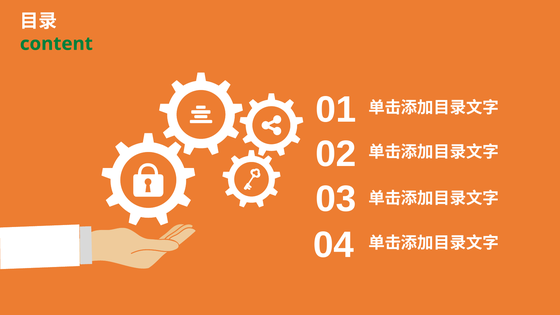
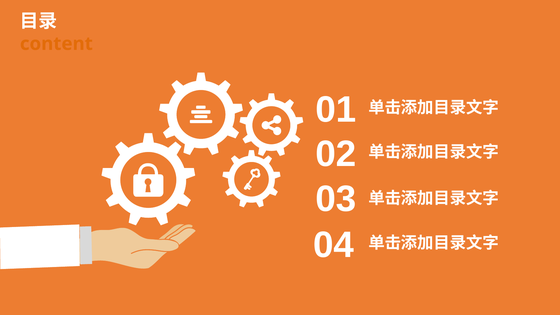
content colour: green -> orange (56, 44)
